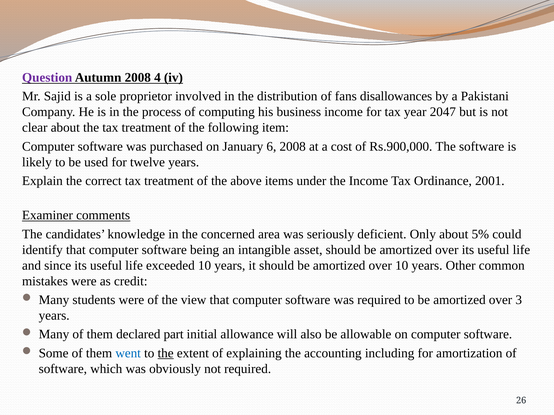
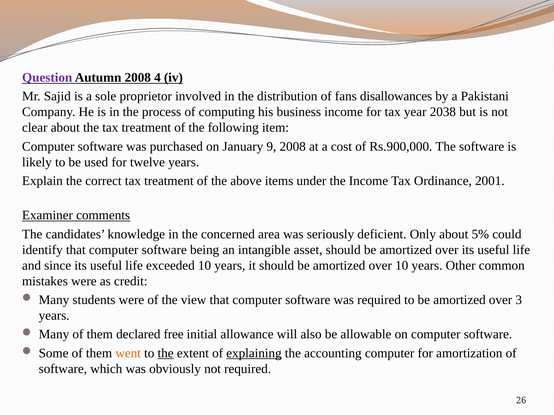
2047: 2047 -> 2038 (443, 112)
6: 6 -> 9 (271, 147)
part: part -> free (174, 335)
went colour: blue -> orange (128, 354)
explaining underline: none -> present (254, 354)
accounting including: including -> computer (390, 354)
